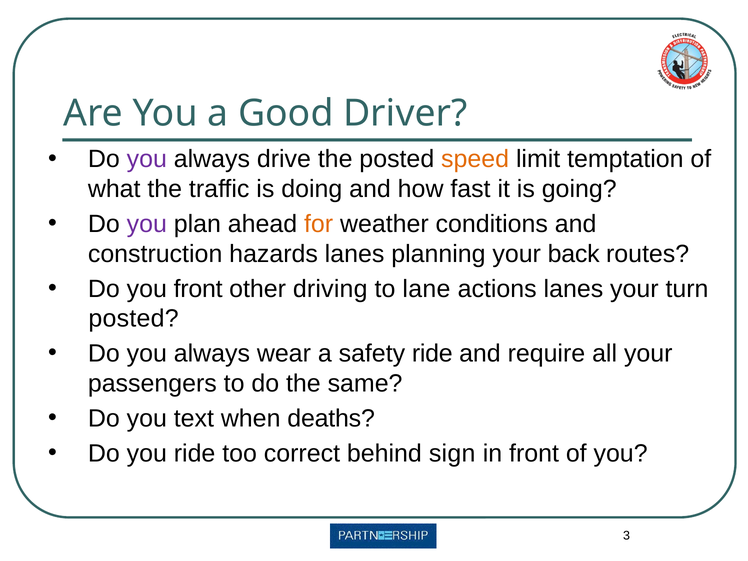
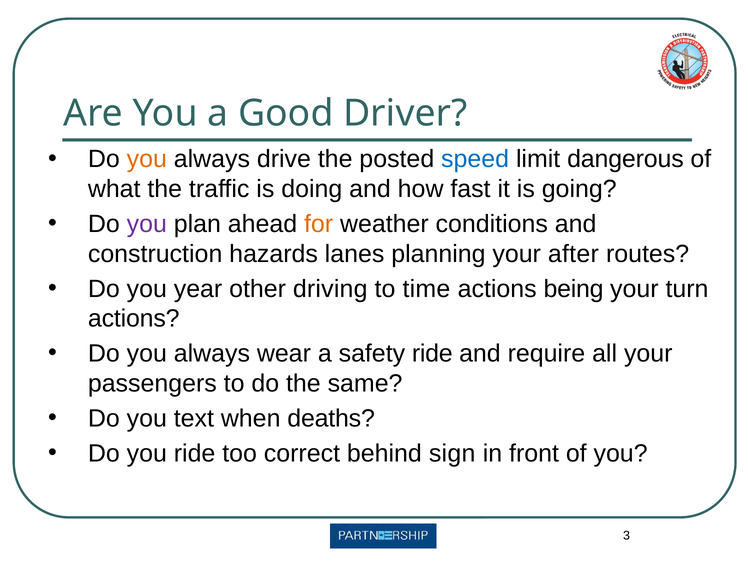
you colour: purple -> orange (147, 159)
speed colour: orange -> blue (475, 159)
temptation: temptation -> dangerous (625, 159)
back: back -> after (573, 254)
you front: front -> year (198, 289)
lane: lane -> time (426, 289)
actions lanes: lanes -> being (574, 289)
posted: posted -> actions (134, 319)
